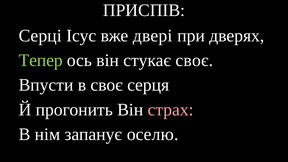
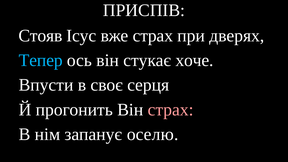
Серці: Серці -> Стояв (40, 36)
вже двері: двері -> страх (153, 36)
Тепер colour: light green -> light blue (41, 60)
стукає своє: своє -> хоче (195, 60)
